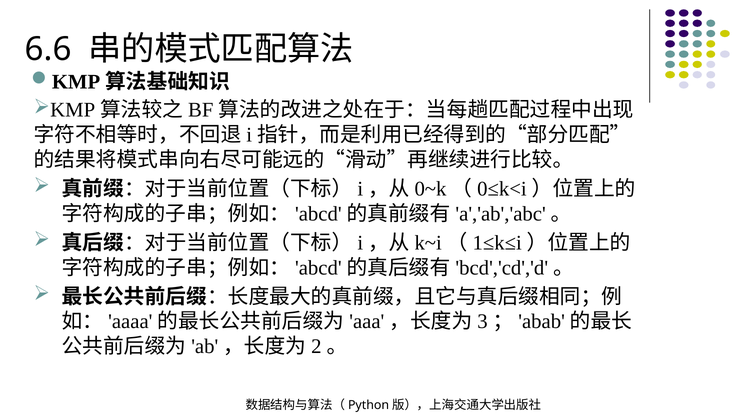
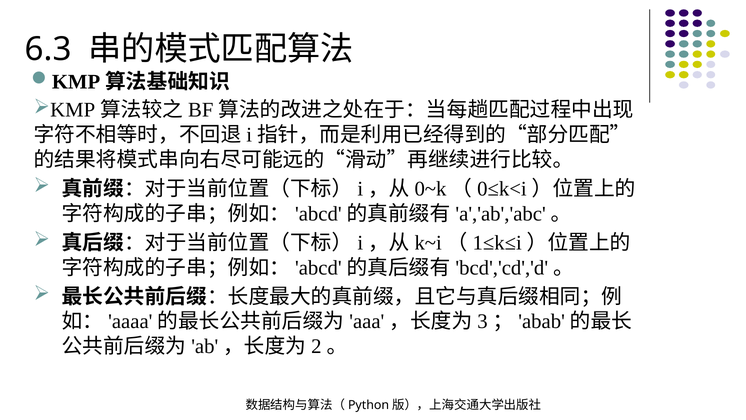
6.6: 6.6 -> 6.3 (48, 49)
